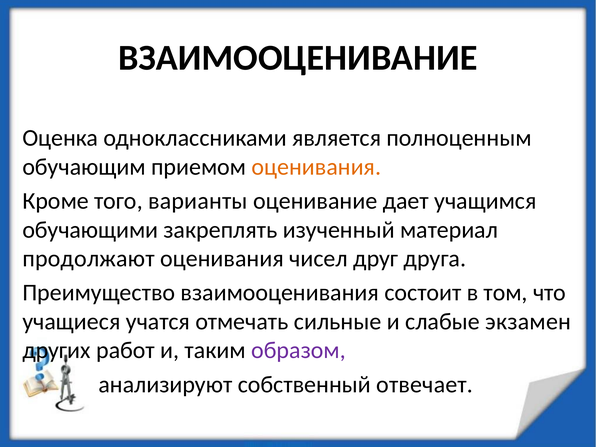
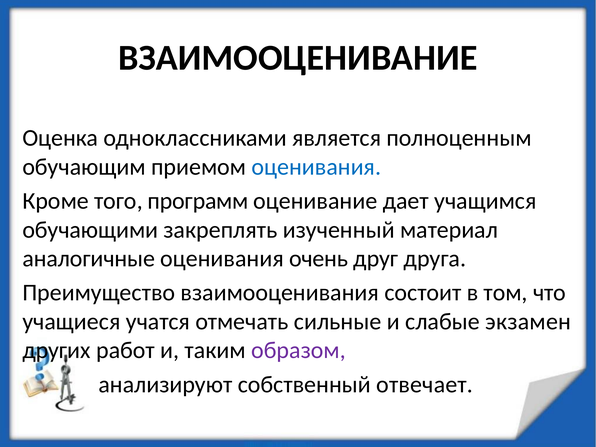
оценивания colour: orange -> blue (316, 167)
варианты: варианты -> программ (198, 201)
продолжают: продолжают -> аналогичные (89, 259)
чисел: чисел -> очень (319, 259)
